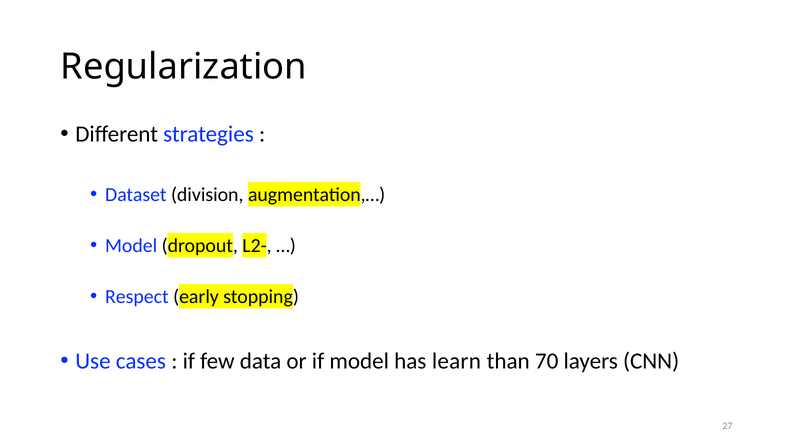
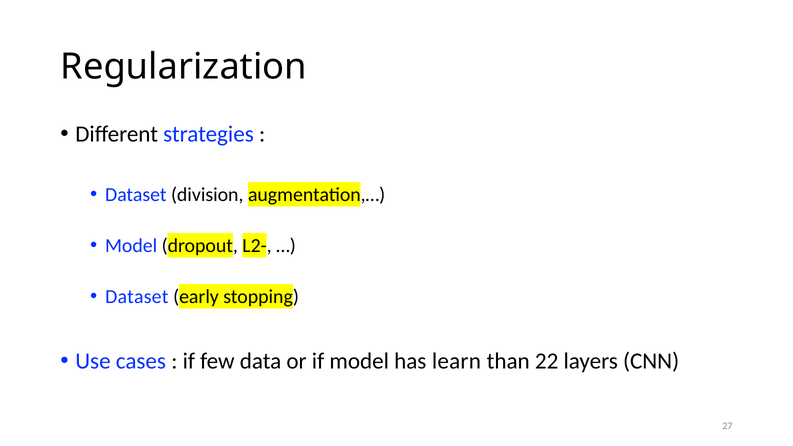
Respect: Respect -> Dataset (137, 297)
70: 70 -> 22 (547, 361)
